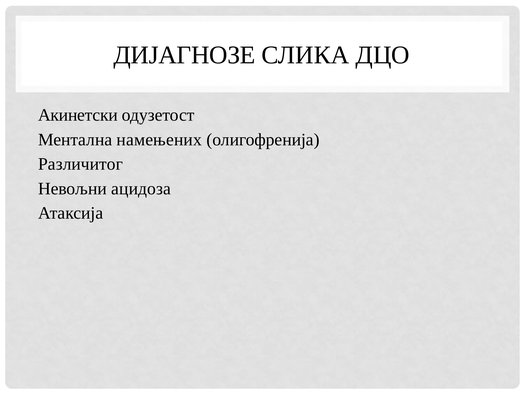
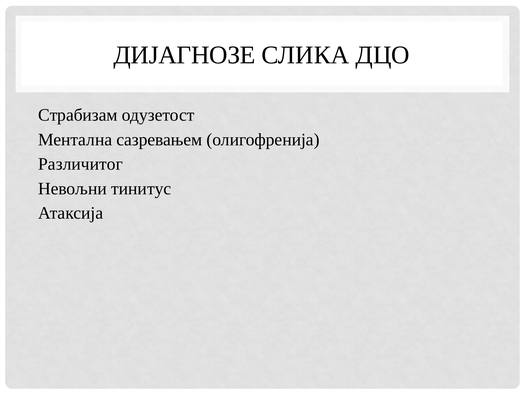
Акинетски: Акинетски -> Страбизам (78, 115)
намењених: намењених -> сазревањем (159, 139)
ацидоза: ацидоза -> тинитус (141, 188)
